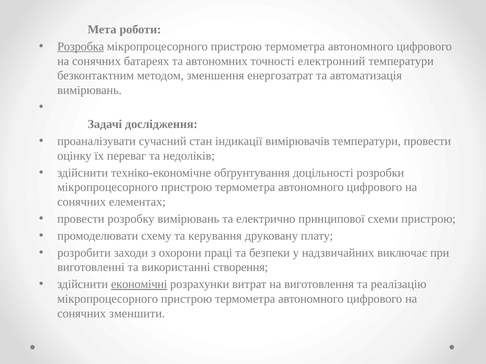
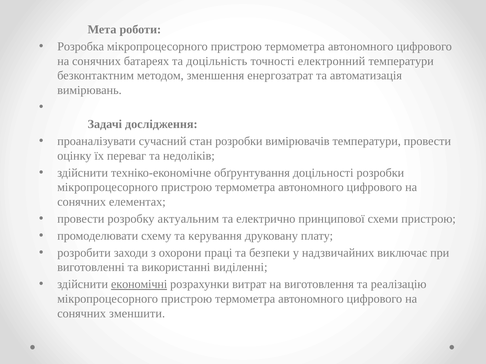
Розробка underline: present -> none (81, 47)
автономних: автономних -> доцільність (217, 61)
стан індикації: індикації -> розробки (239, 141)
розробку вимірювань: вимірювань -> актуальним (188, 219)
створення: створення -> виділенні (240, 268)
